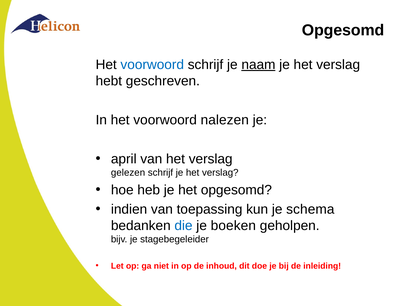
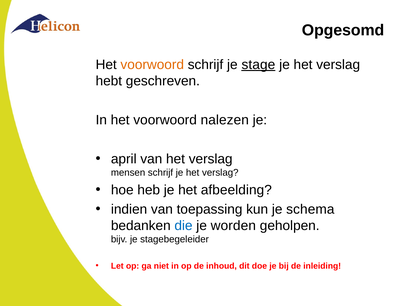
voorwoord colour: blue -> orange (152, 65)
naam: naam -> stage (258, 65)
gelezen: gelezen -> mensen (128, 173)
het opgesomd: opgesomd -> afbeelding (236, 190)
boeken: boeken -> worden (233, 226)
